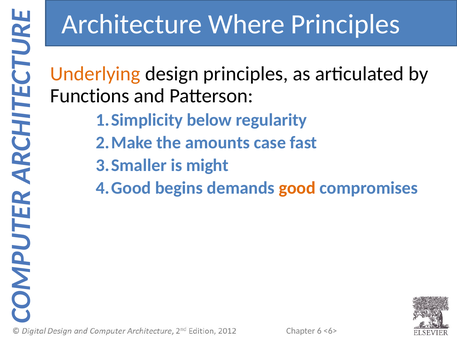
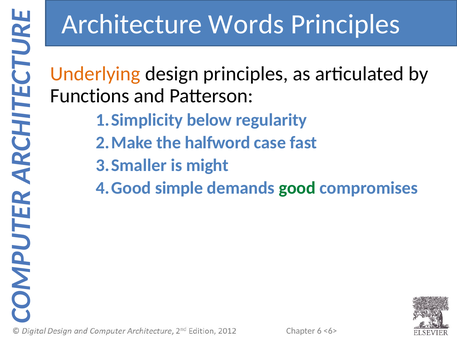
Where: Where -> Words (246, 24)
amounts: amounts -> halfword (218, 143)
begins: begins -> simple (179, 188)
good colour: orange -> green (297, 188)
